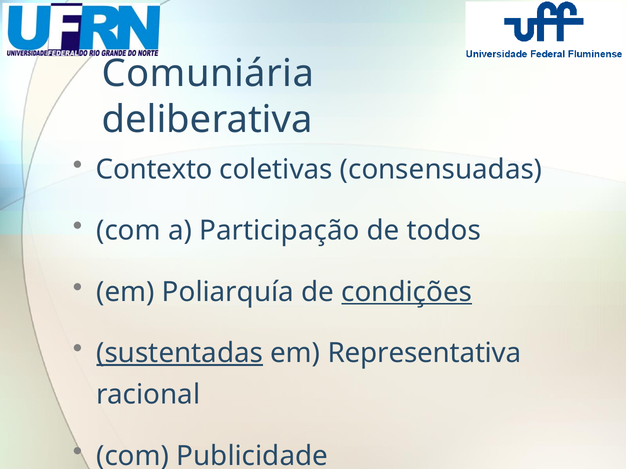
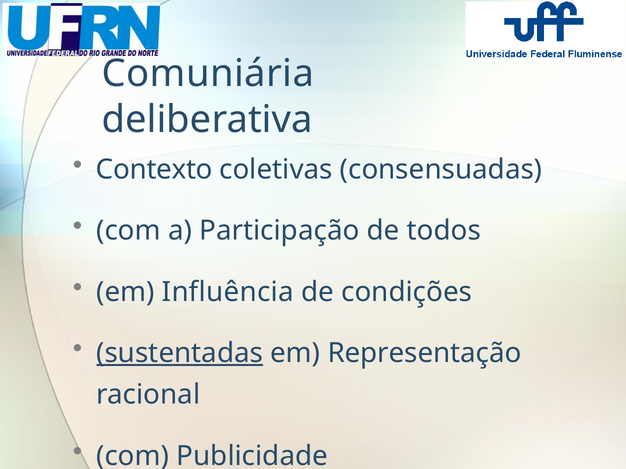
Poliarquía: Poliarquía -> Influência (228, 292)
condições underline: present -> none (407, 292)
Representativa: Representativa -> Representação (424, 353)
